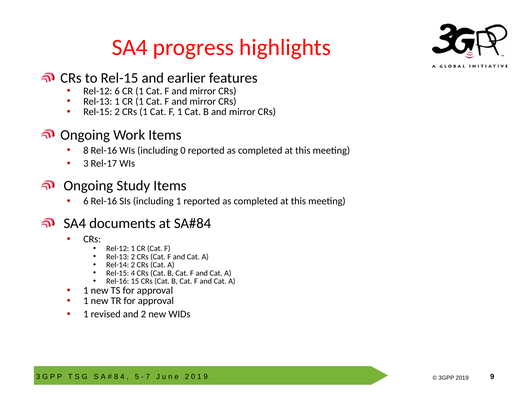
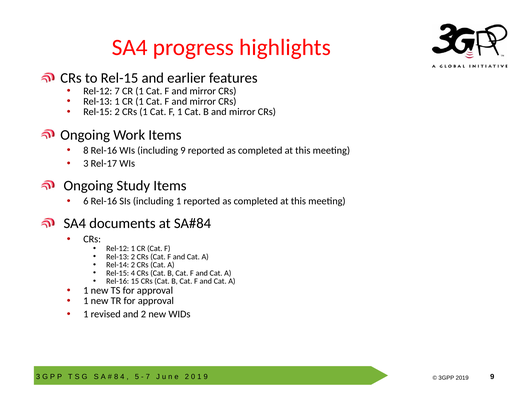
Rel-12 6: 6 -> 7 (117, 91)
including 0: 0 -> 9 (183, 150)
